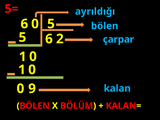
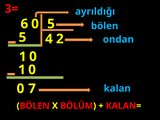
5=: 5= -> 3= (11, 9)
6: 6 -> 4 (49, 39)
çarpar: çarpar -> ondan (118, 39)
9: 9 -> 7 (32, 89)
